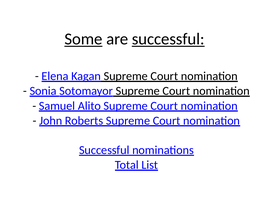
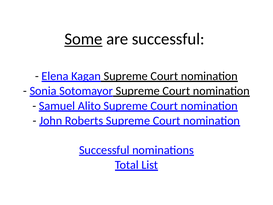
successful underline: present -> none (168, 39)
